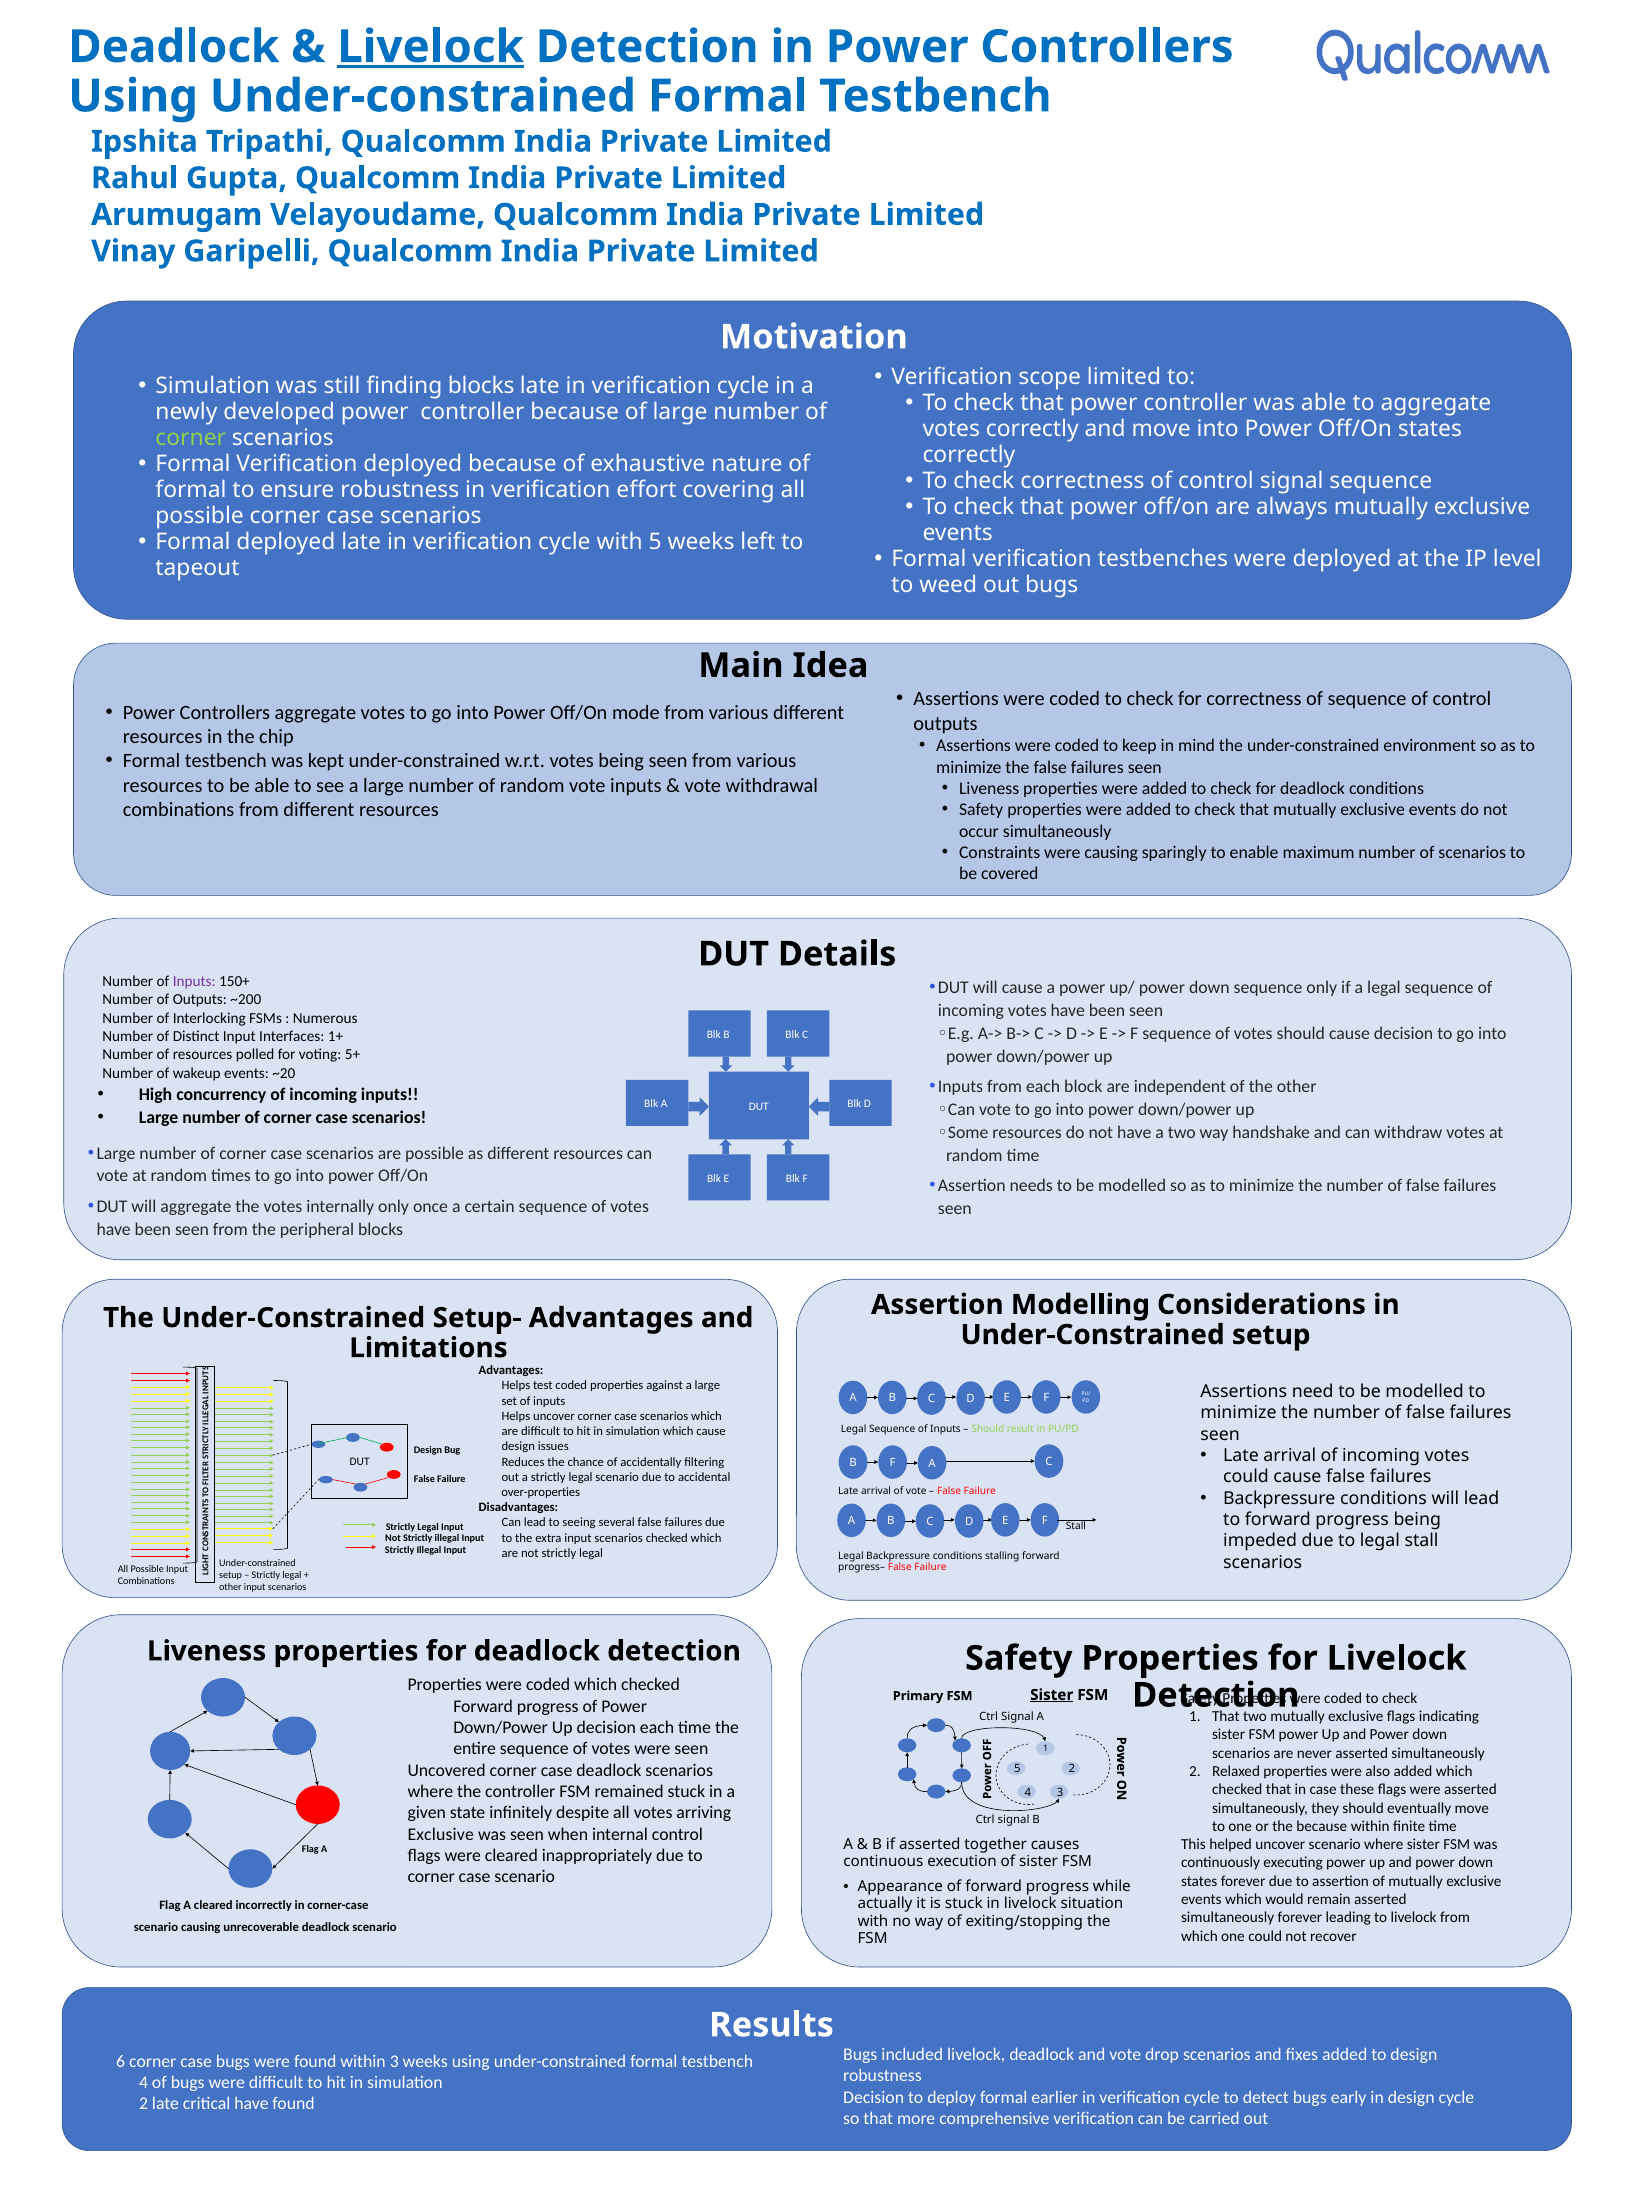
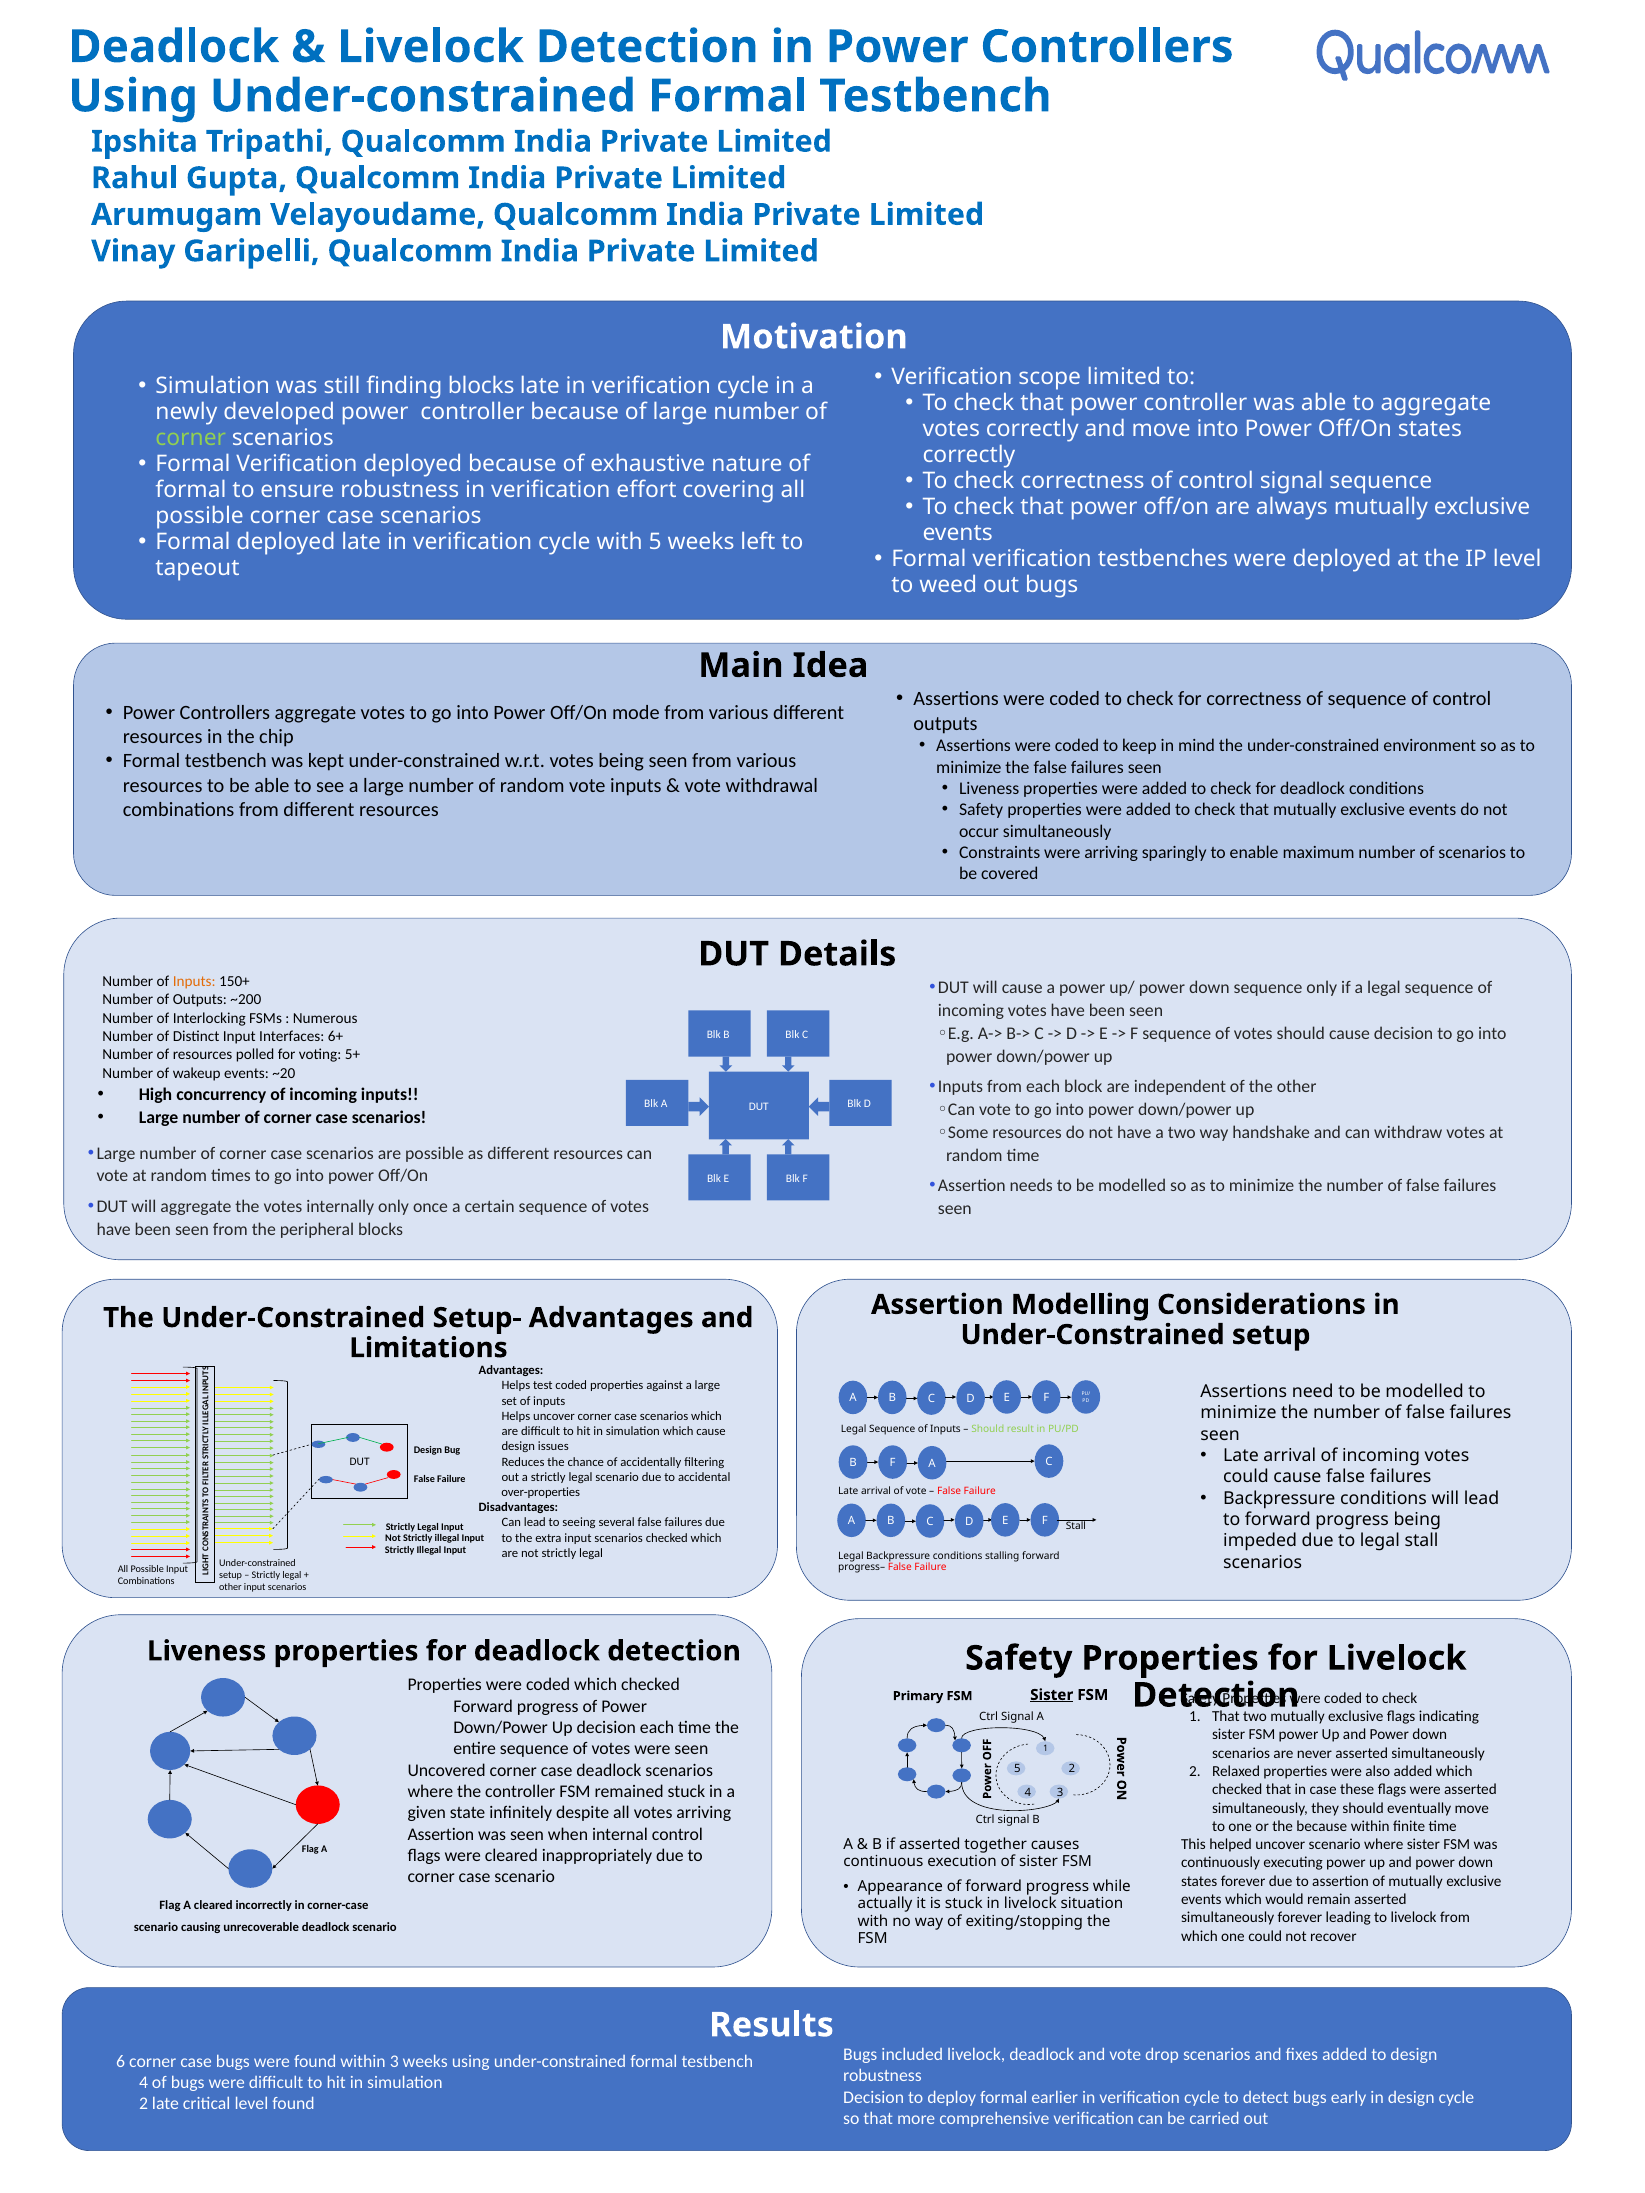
Livelock underline: present -> none (431, 47)
were causing: causing -> arriving (1111, 853)
Inputs colour: purple -> orange (194, 982)
1+: 1+ -> 6+ (335, 1037)
Exclusive: Exclusive -> Assertion (441, 1835)
critical have: have -> level (251, 2104)
